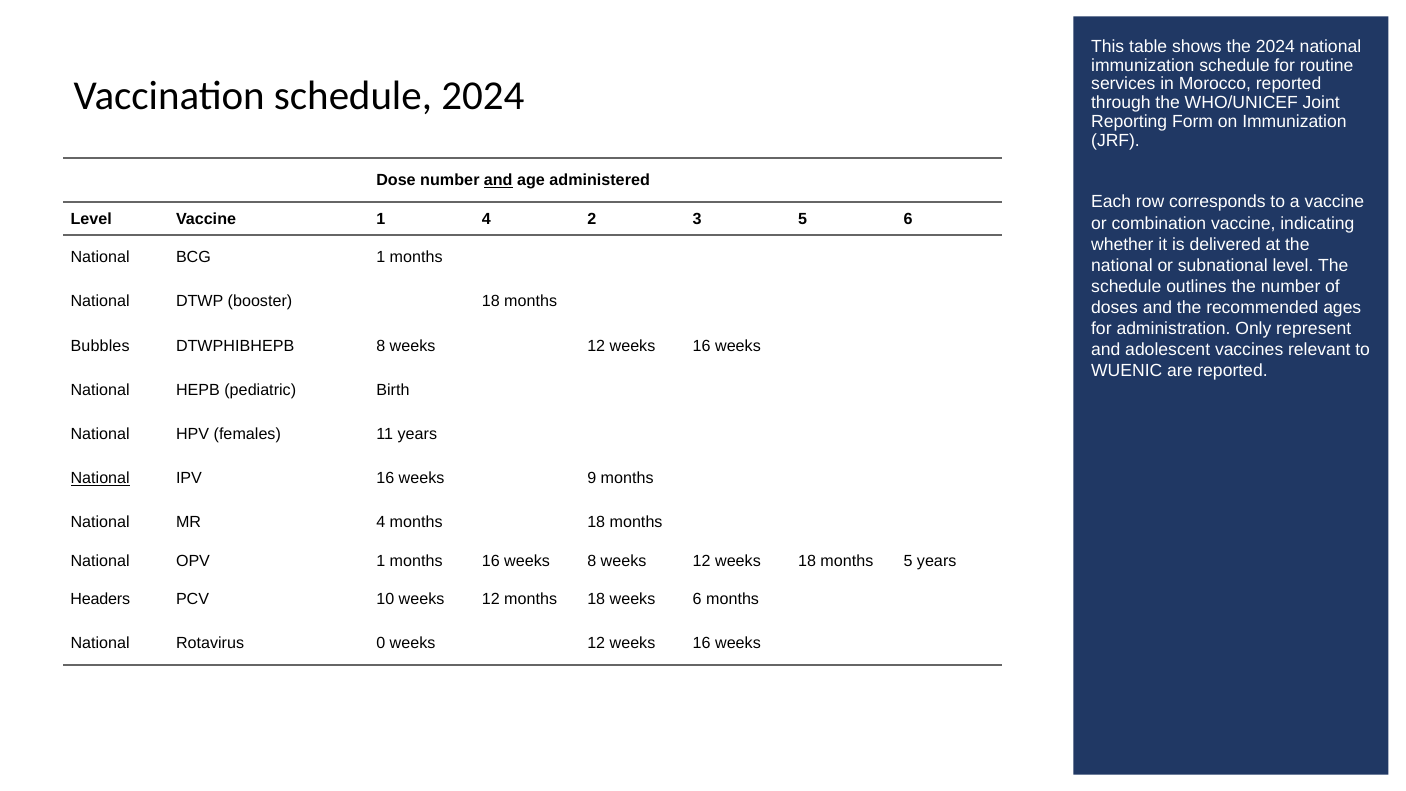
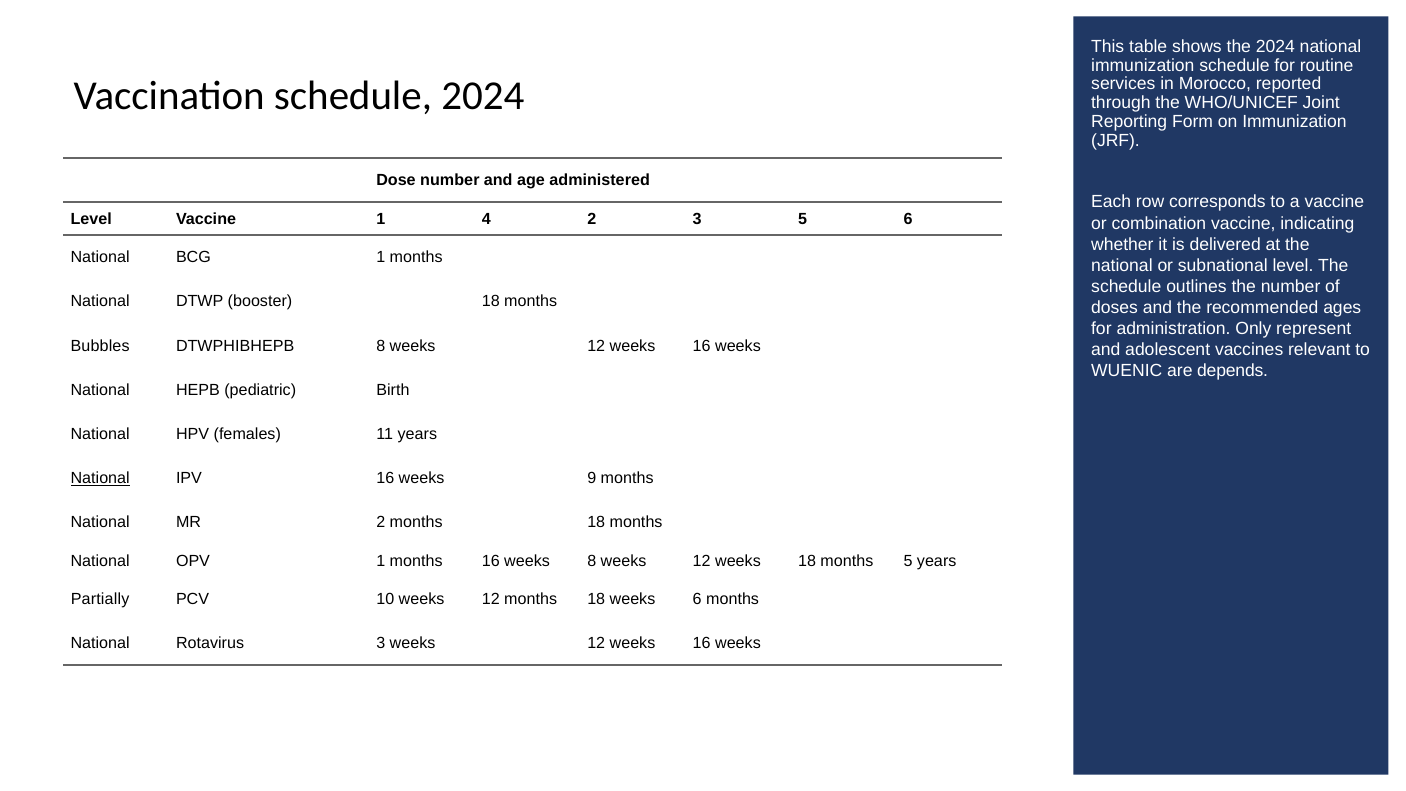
and underline: present -> none (498, 181)
are reported: reported -> depends (1233, 371)
MR 4: 4 -> 2 (381, 522)
Headers: Headers -> Partially (100, 599)
Rotavirus 0: 0 -> 3 (381, 643)
